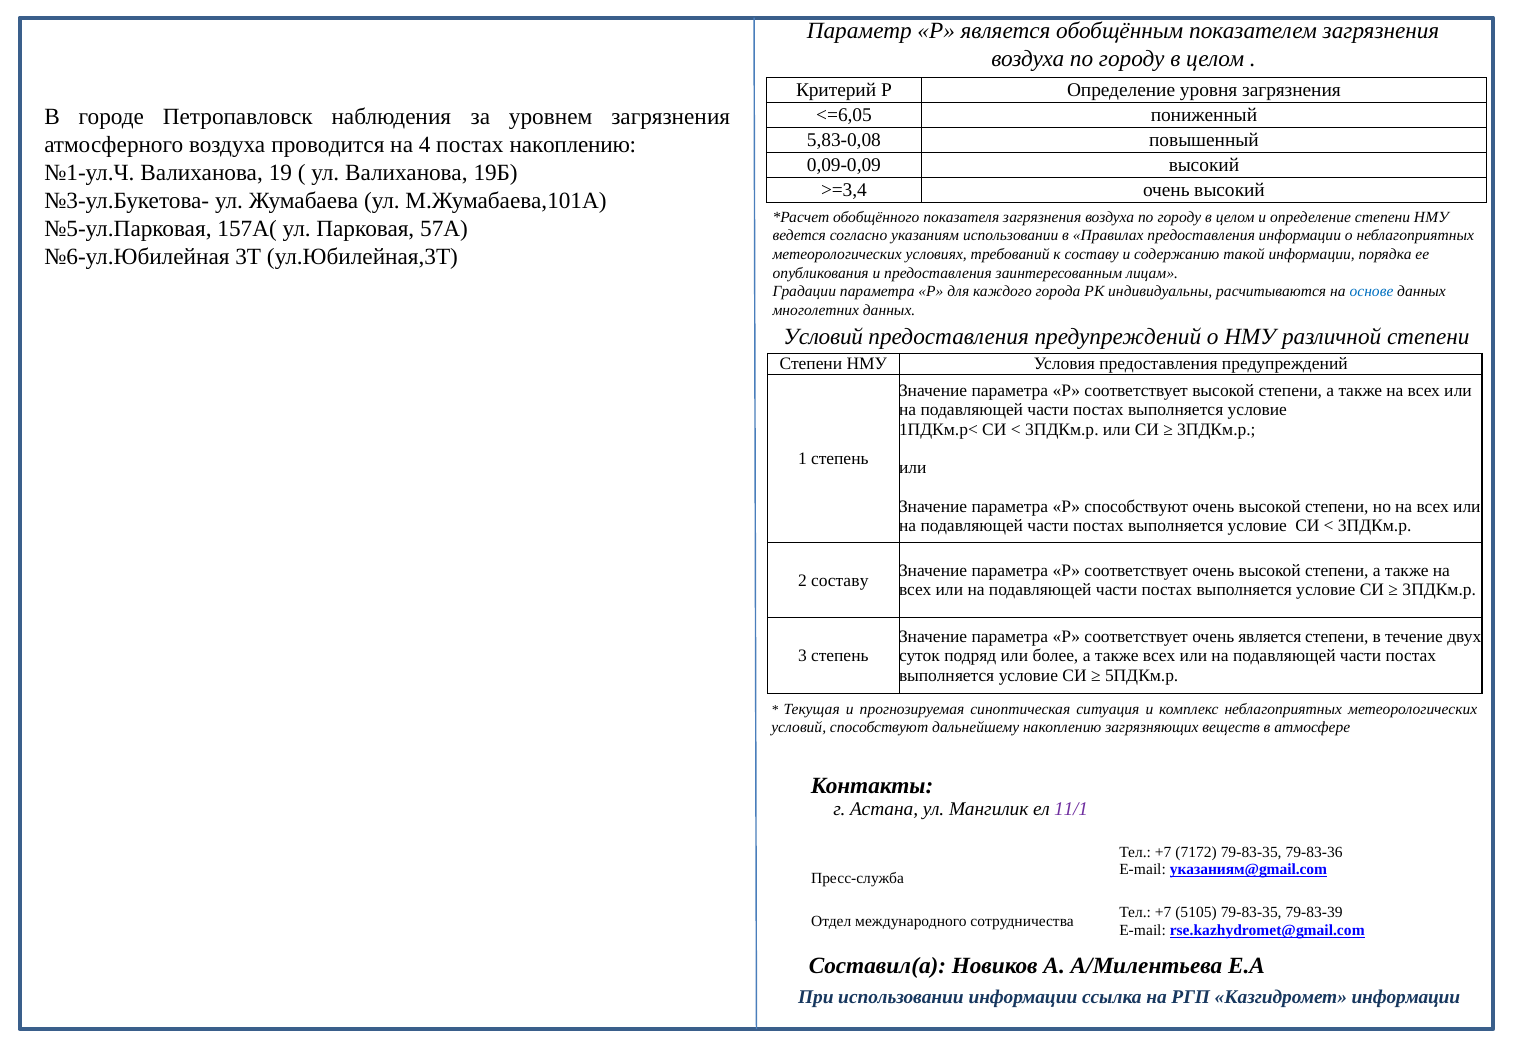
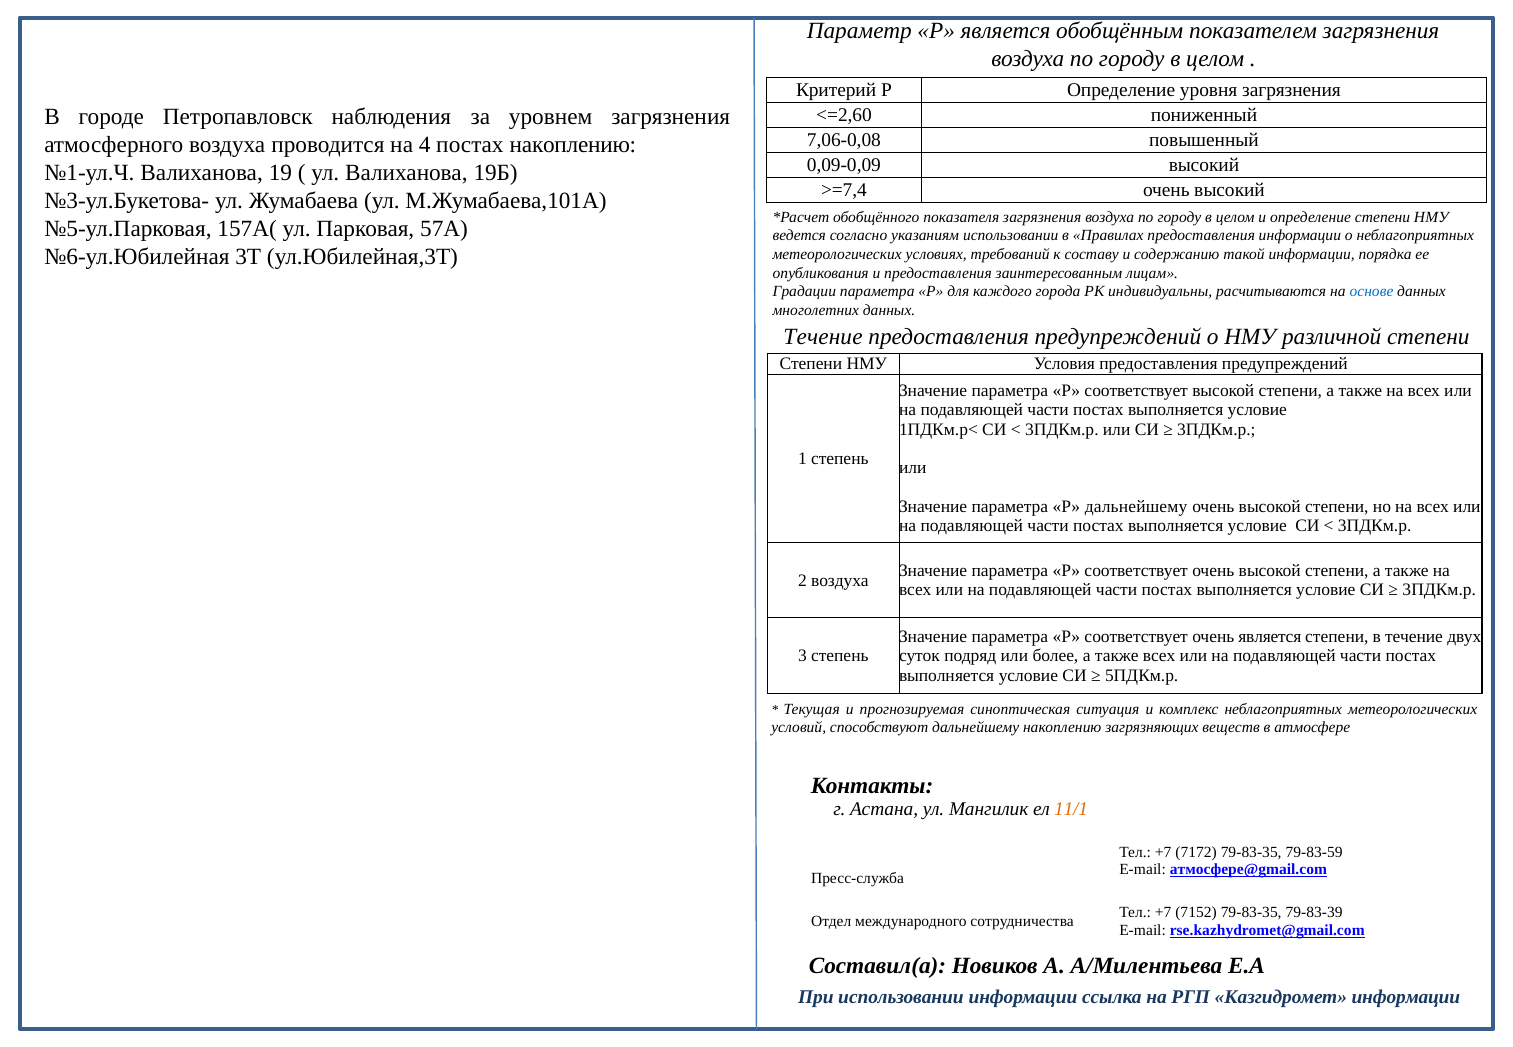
<=6,05: <=6,05 -> <=2,60 (844, 115)
5,83-0,08: 5,83-0,08 -> 7,06-0,08 (844, 140)
>=3,4: >=3,4 -> >=7,4 (844, 190)
Условий: Условий -> Течение (823, 337)
Р способствуют: способствуют -> дальнейшему (1136, 507)
2 составу: составу -> воздуха (840, 581)
11/1 colour: purple -> orange (1071, 810)
79-83-36: 79-83-36 -> 79-83-59 (1314, 853)
указаниям@gmail.com: указаниям@gmail.com -> атмосфере@gmail.com (1248, 870)
5105: 5105 -> 7152 (1196, 913)
